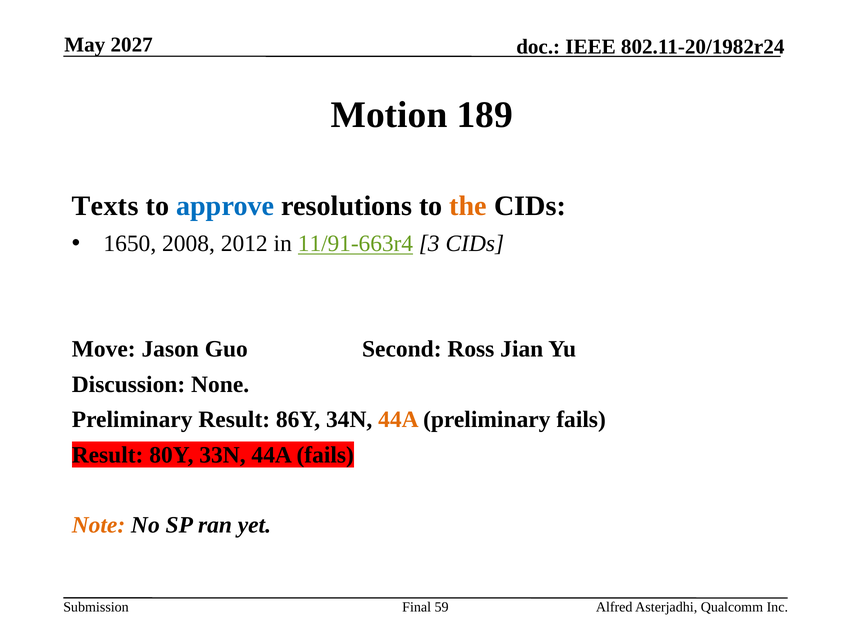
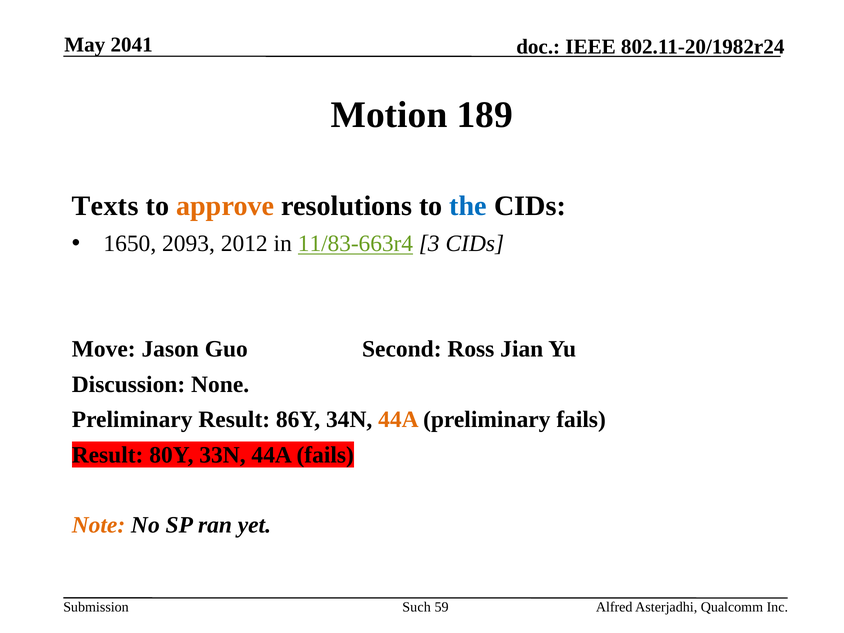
2027: 2027 -> 2041 (132, 45)
approve colour: blue -> orange (225, 206)
the colour: orange -> blue (468, 206)
2008: 2008 -> 2093 (189, 244)
11/91-663r4: 11/91-663r4 -> 11/83-663r4 (355, 244)
Final: Final -> Such (417, 607)
